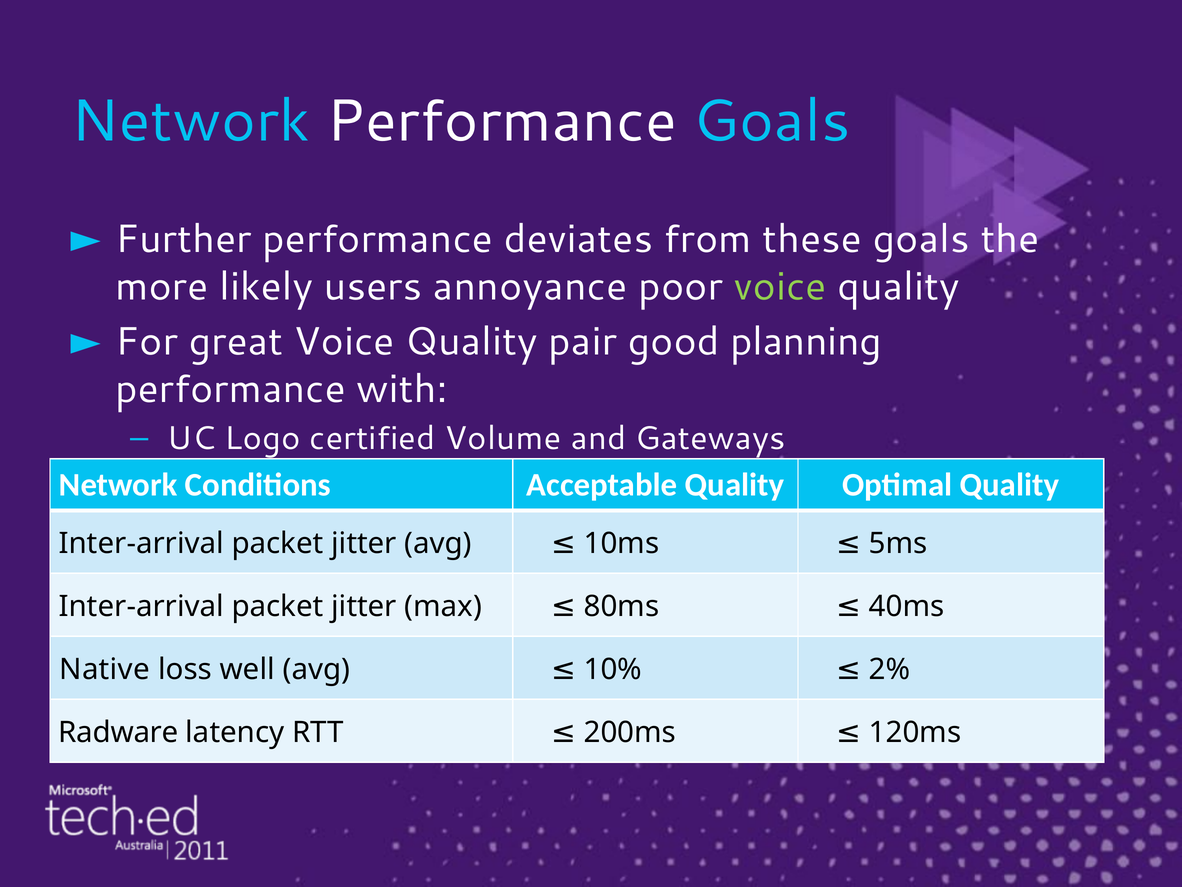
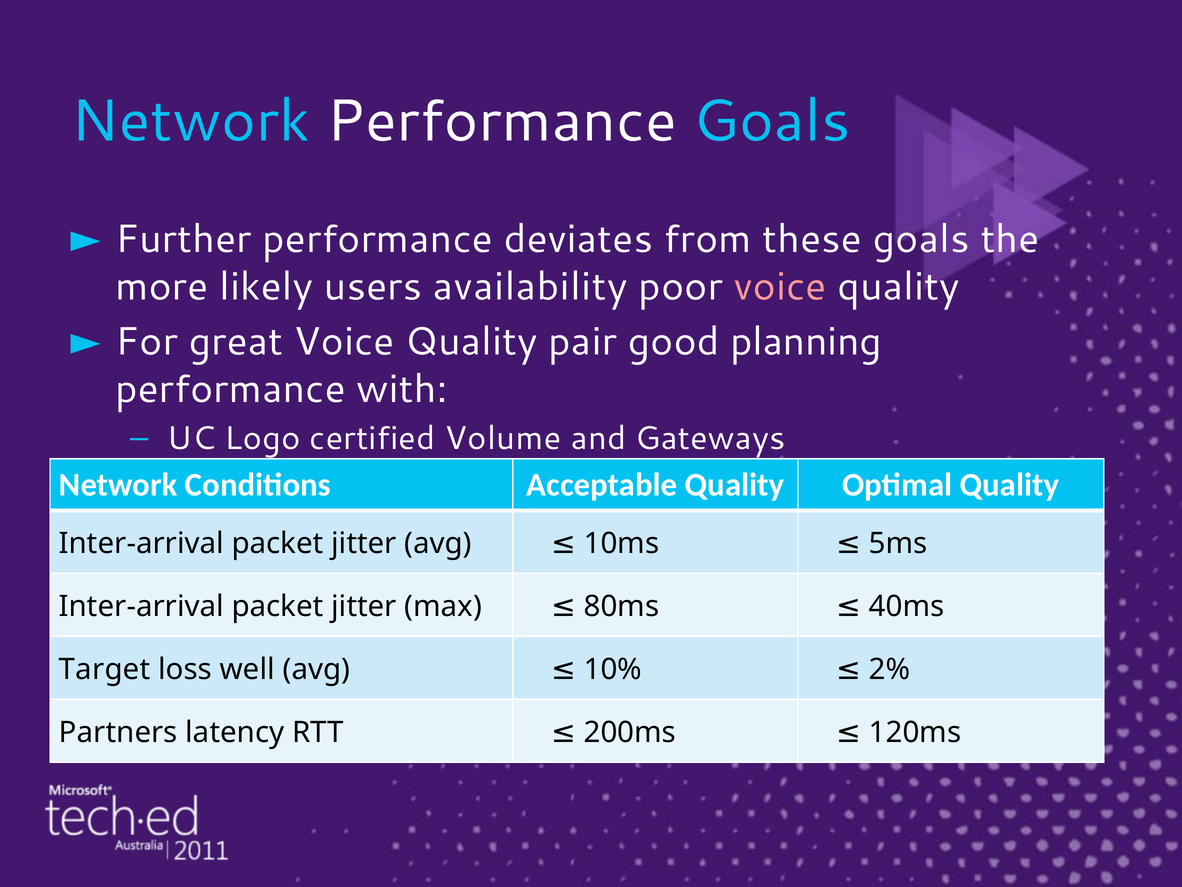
annoyance: annoyance -> availability (530, 286)
voice colour: light green -> pink (780, 286)
Native: Native -> Target (105, 669)
Radware: Radware -> Partners (118, 732)
